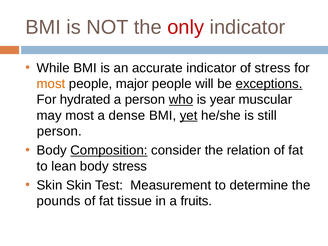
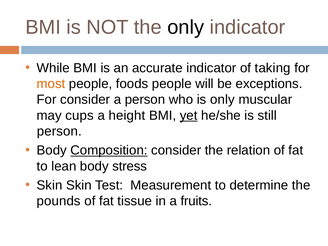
only colour: red -> black (186, 27)
of stress: stress -> taking (273, 68)
major: major -> foods (132, 84)
exceptions underline: present -> none (269, 84)
For hydrated: hydrated -> consider (85, 100)
who underline: present -> none (181, 100)
is year: year -> only (222, 100)
may most: most -> cups (80, 115)
dense: dense -> height (127, 115)
